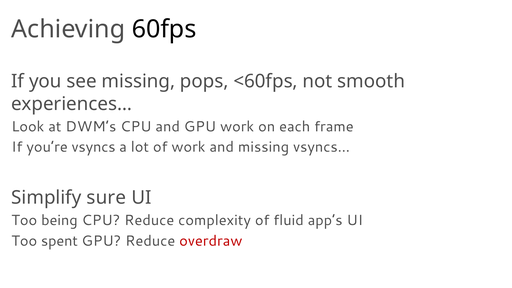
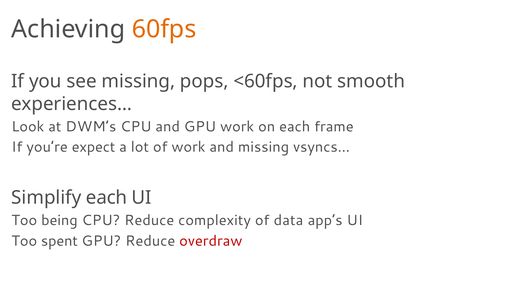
60fps colour: black -> orange (164, 29)
vsyncs: vsyncs -> expect (94, 147)
Simplify sure: sure -> each (107, 198)
fluid: fluid -> data (288, 220)
